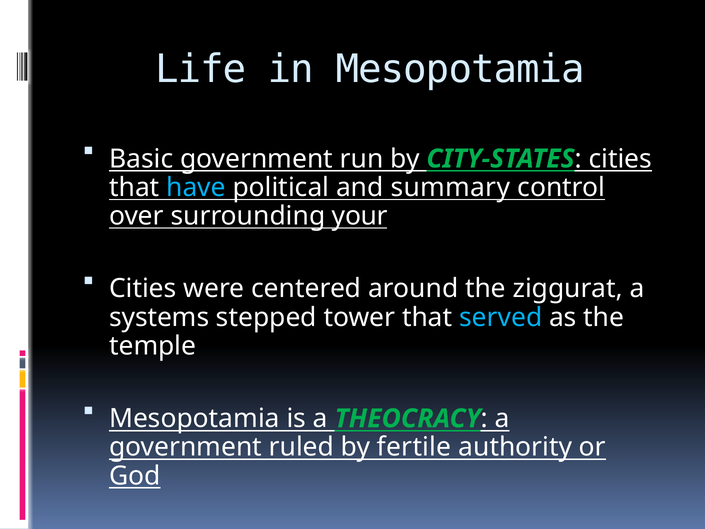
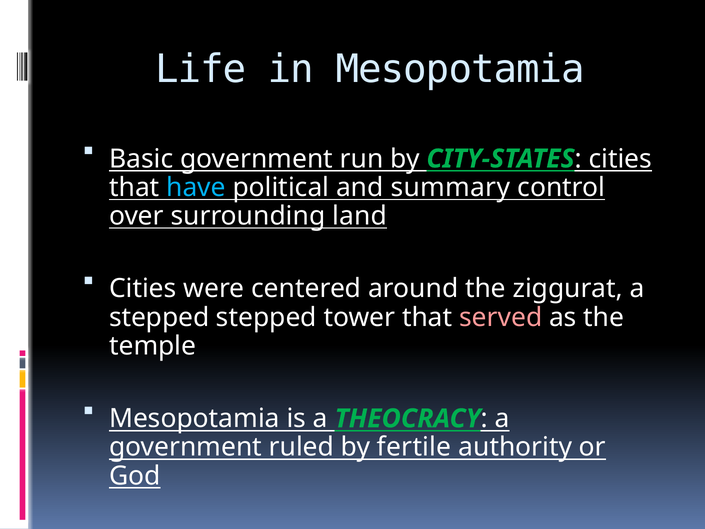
your: your -> land (360, 216)
systems: systems -> stepped (159, 317)
served colour: light blue -> pink (501, 317)
